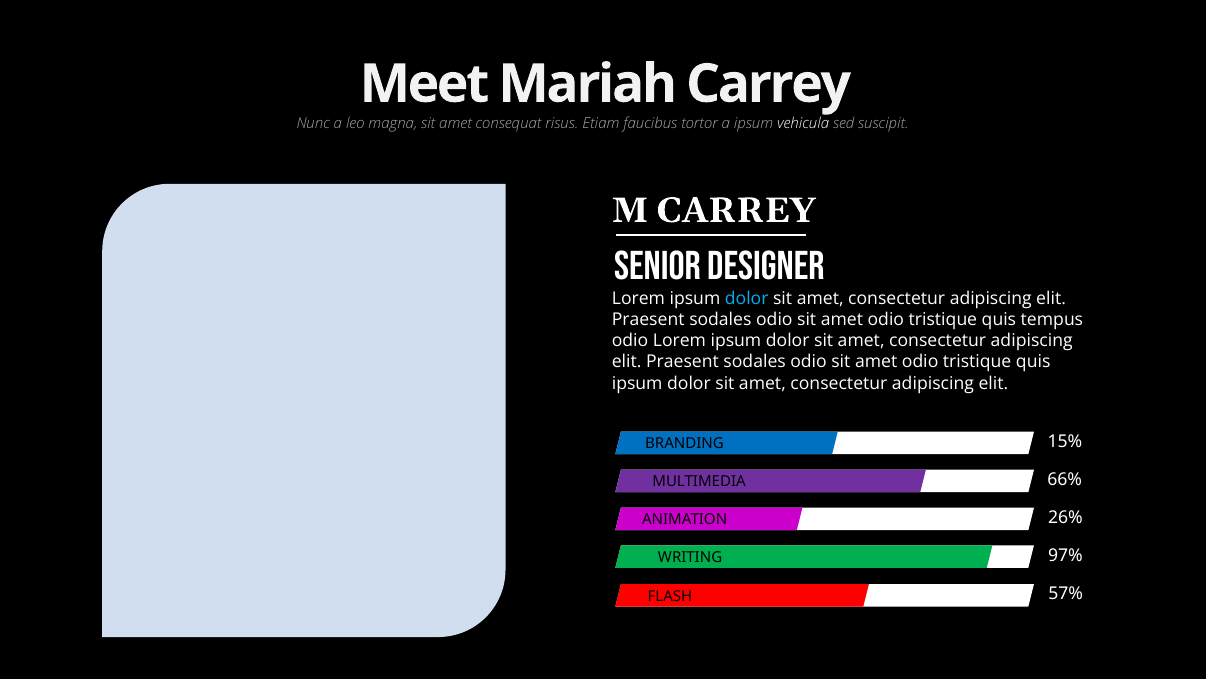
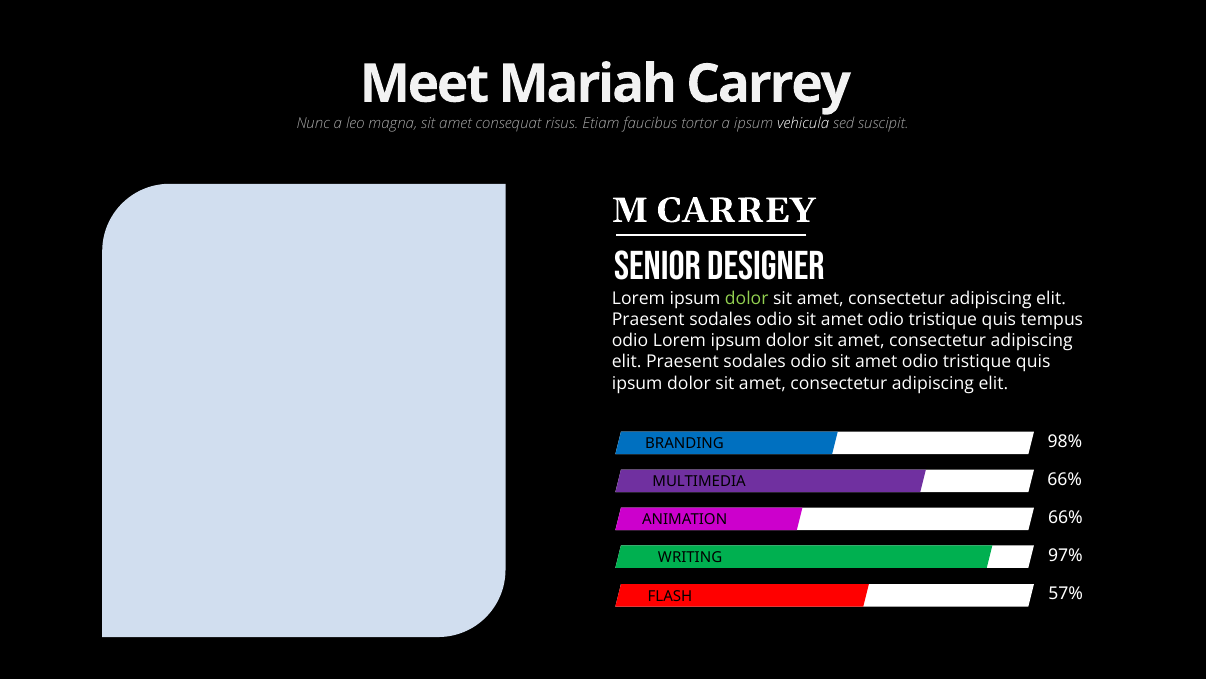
dolor colour: light blue -> light green (747, 298)
15%: 15% -> 98% (1065, 441)
ANIMATION 26%: 26% -> 66% (1066, 517)
